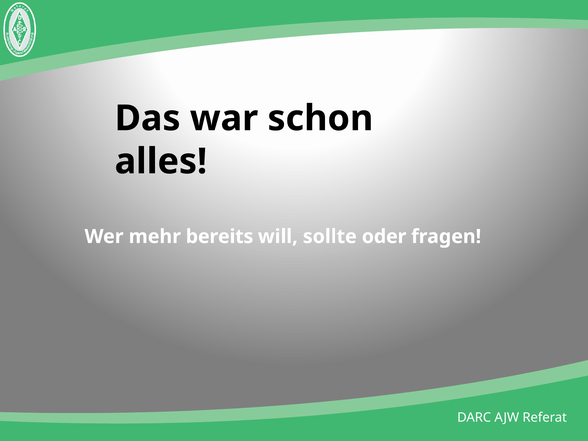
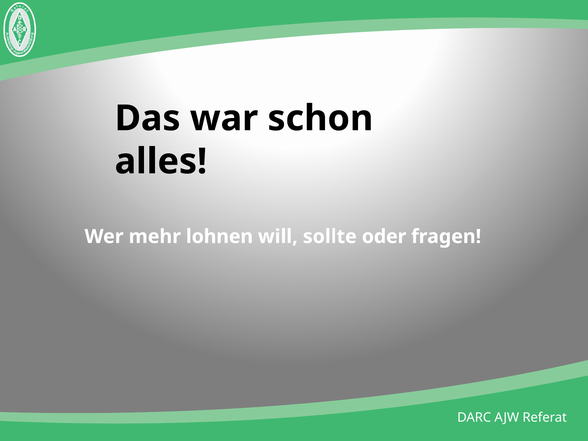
bereits: bereits -> lohnen (220, 237)
